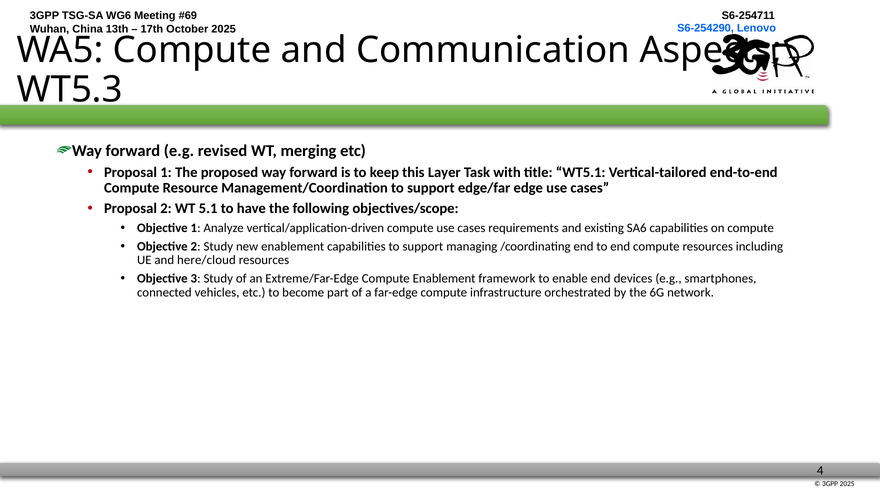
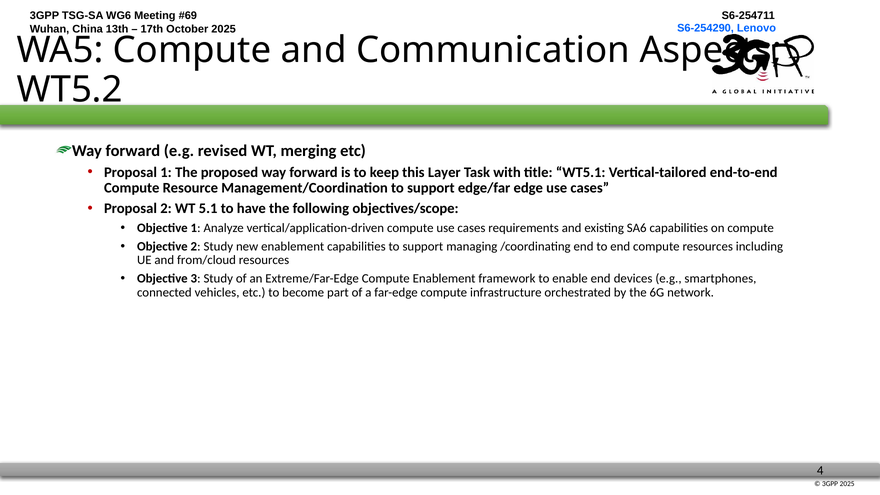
WT5.3: WT5.3 -> WT5.2 (70, 90)
here/cloud: here/cloud -> from/cloud (206, 260)
